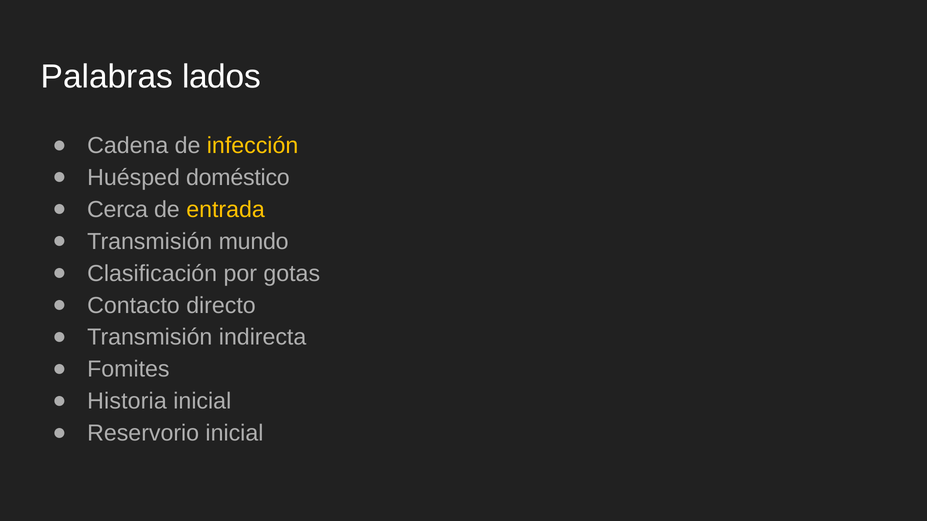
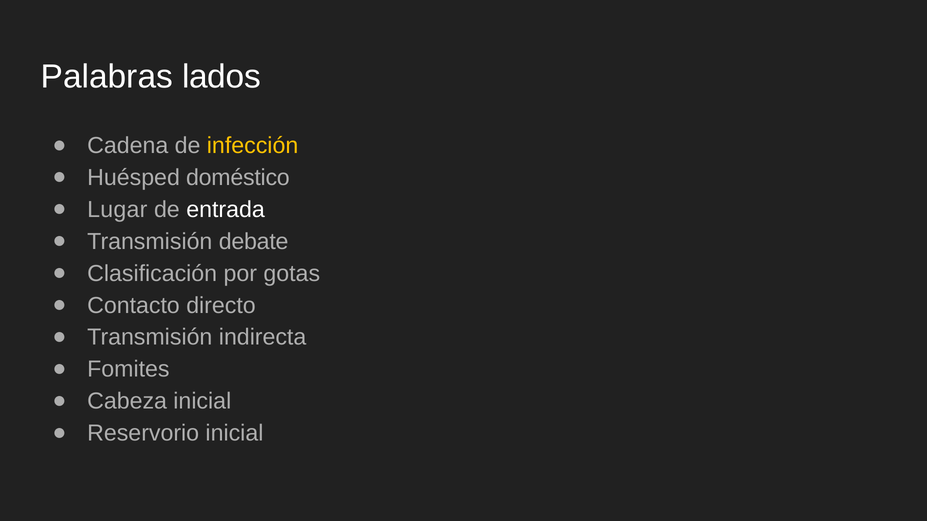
Cerca: Cerca -> Lugar (117, 210)
entrada colour: yellow -> white (226, 210)
mundo: mundo -> debate (254, 242)
Historia: Historia -> Cabeza (127, 402)
